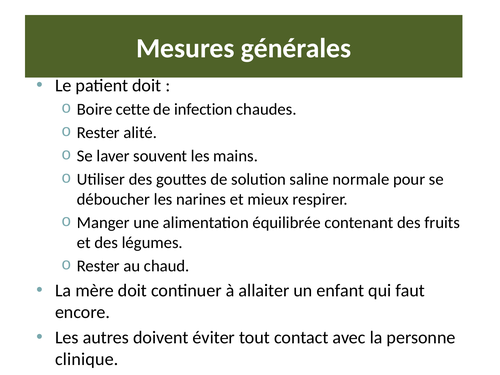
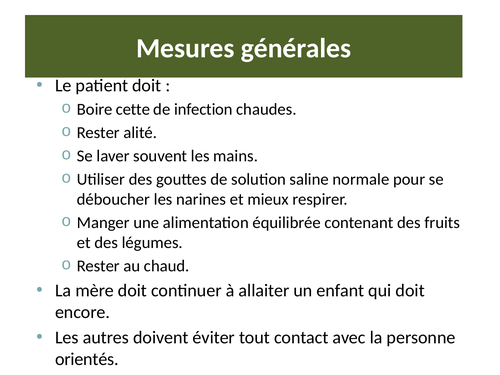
qui faut: faut -> doit (410, 291)
clinique: clinique -> orientés (87, 359)
